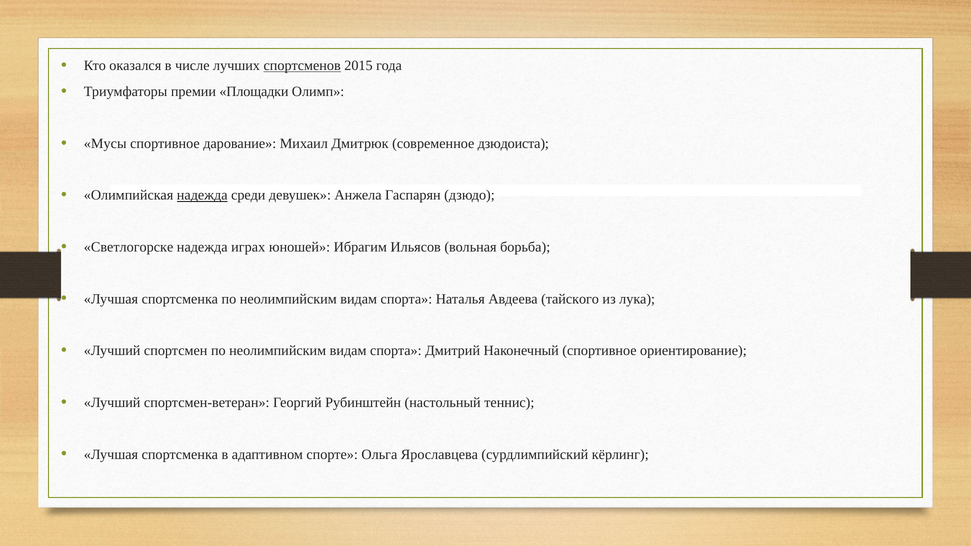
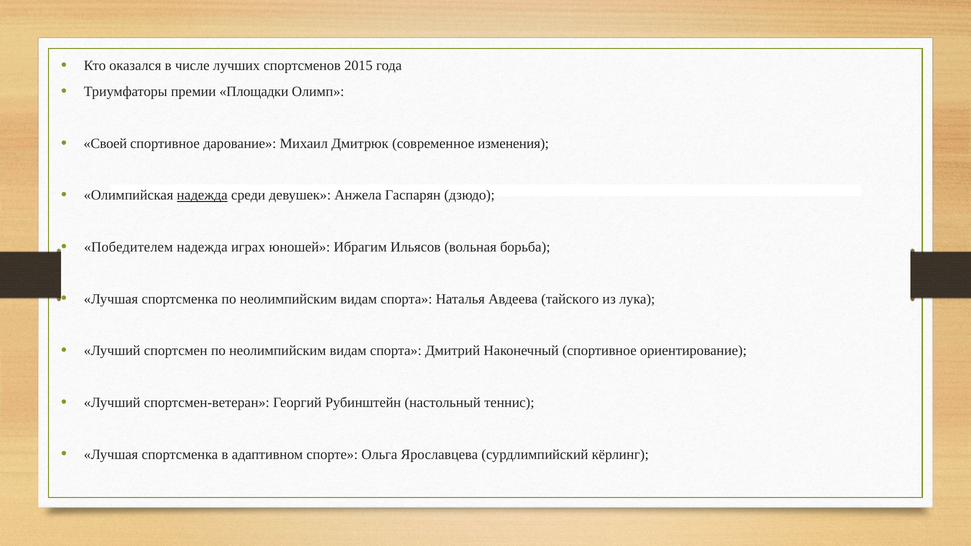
спортсменов underline: present -> none (302, 66)
Мусы: Мусы -> Своей (105, 143)
дзюдоиста: дзюдоиста -> изменения (513, 143)
Светлогорске: Светлогорске -> Победителем (128, 247)
